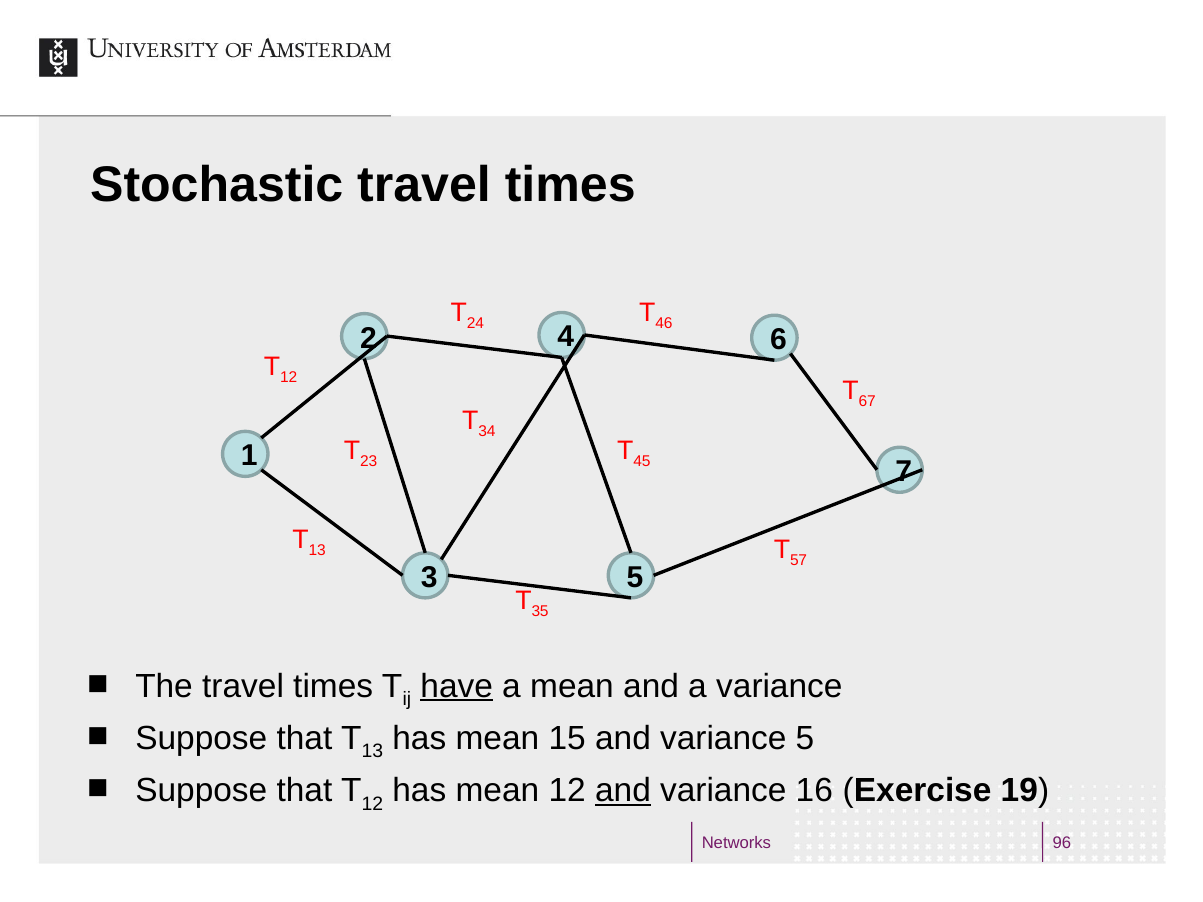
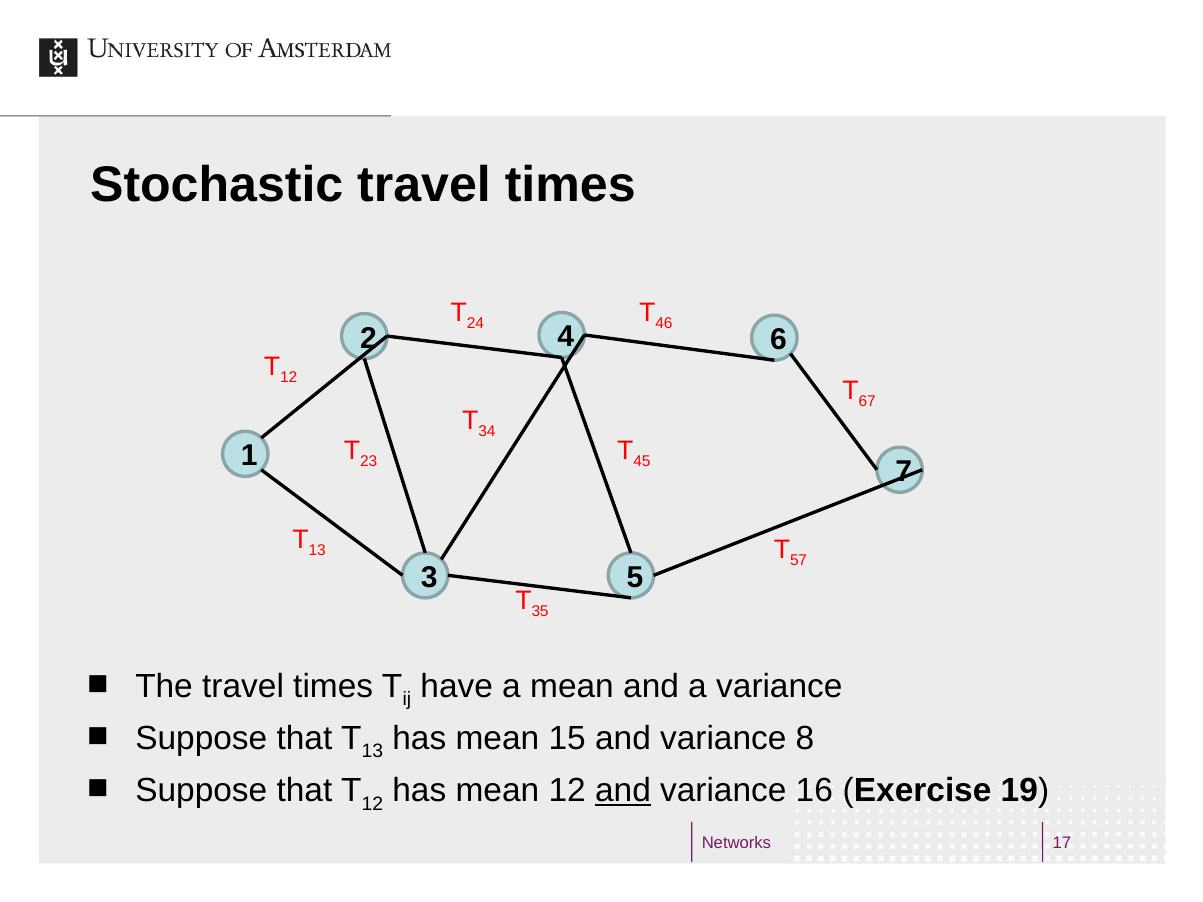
have underline: present -> none (457, 686)
variance 5: 5 -> 8 (805, 739)
96: 96 -> 17 (1062, 843)
